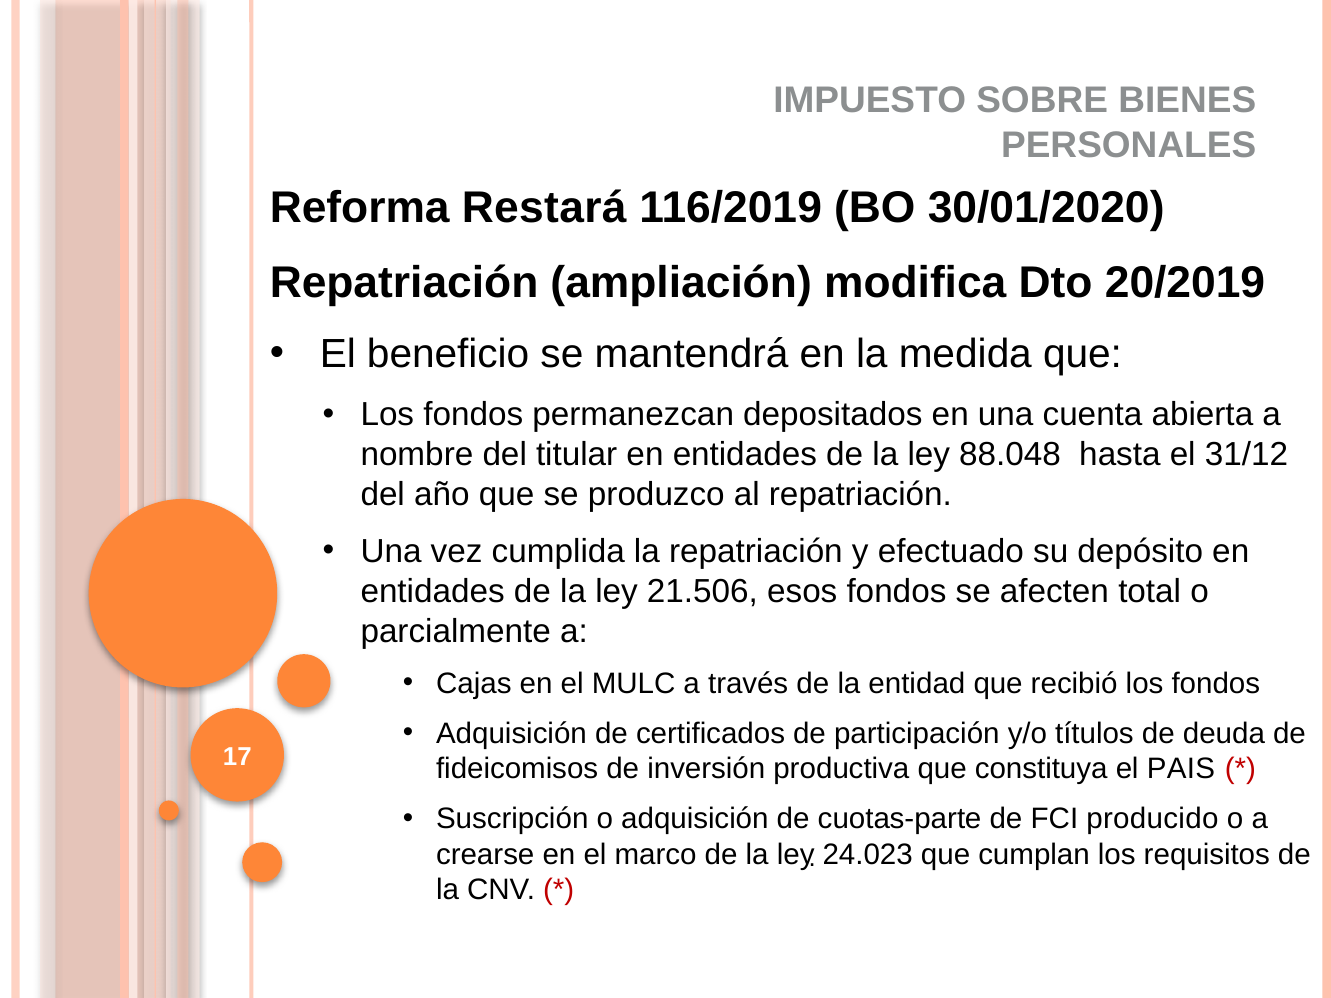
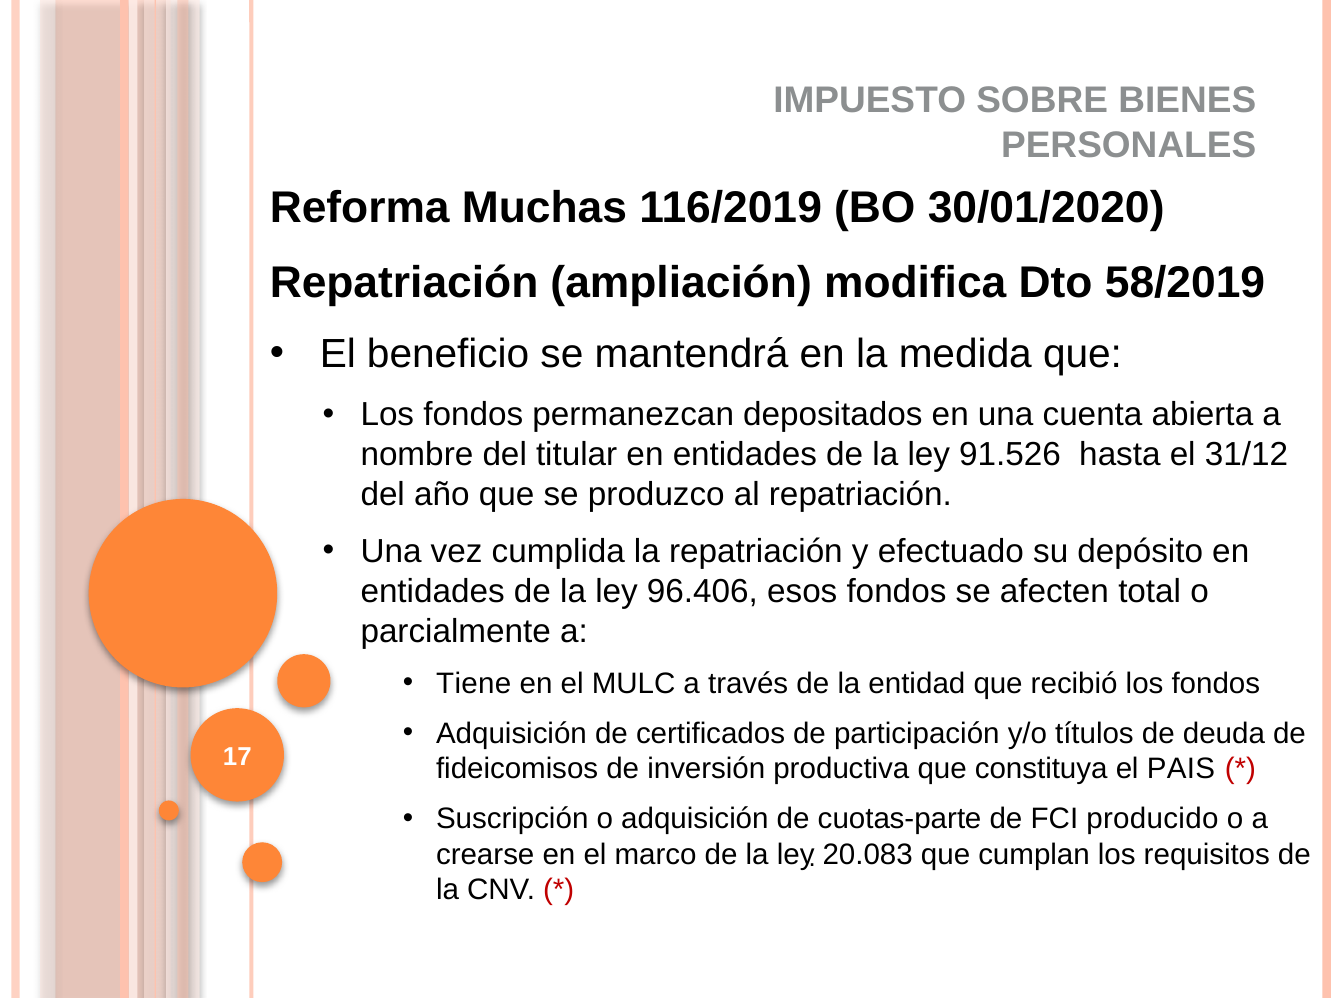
Restará: Restará -> Muchas (544, 208)
20/2019: 20/2019 -> 58/2019 (1185, 283)
88.048: 88.048 -> 91.526 (1010, 455)
21.506: 21.506 -> 96.406 (702, 591)
Cajas: Cajas -> Tiene (474, 683)
24.023: 24.023 -> 20.083 (868, 855)
